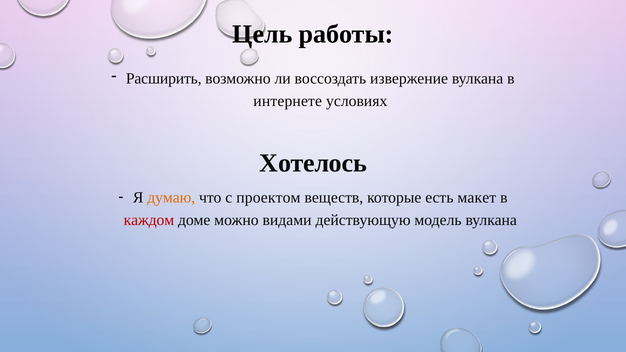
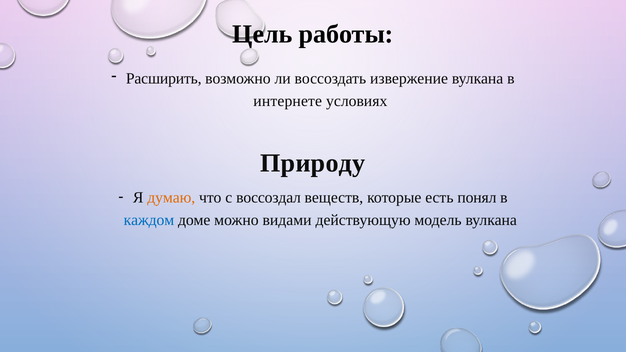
Хотелось: Хотелось -> Природу (313, 163)
проектом: проектом -> воссоздал (269, 198)
макет: макет -> понял (477, 198)
каждом colour: red -> blue (149, 220)
